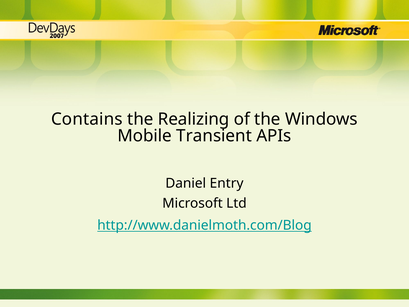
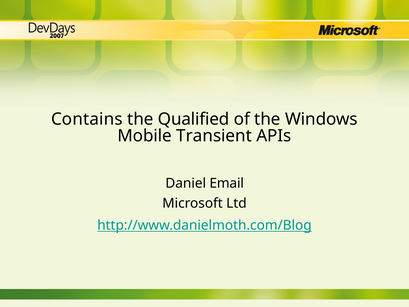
Realizing: Realizing -> Qualified (194, 119)
Entry: Entry -> Email (227, 183)
